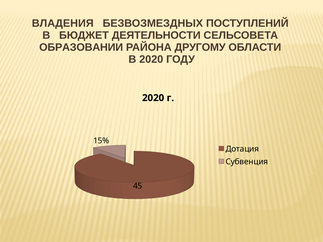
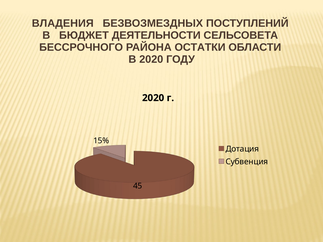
ОБРАЗОВАНИИ: ОБРАЗОВАНИИ -> БЕССРОЧНОГО (81, 47)
ДРУГОМУ: ДРУГОМУ -> ОСТАТКИ (200, 47)
